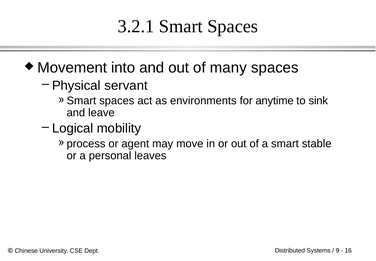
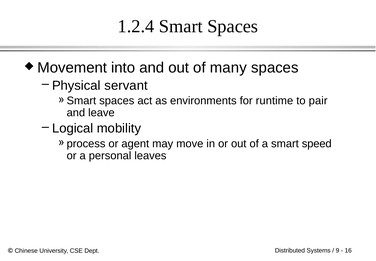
3.2.1: 3.2.1 -> 1.2.4 (136, 26)
anytime: anytime -> runtime (274, 100)
sink: sink -> pair (318, 100)
stable: stable -> speed (317, 143)
